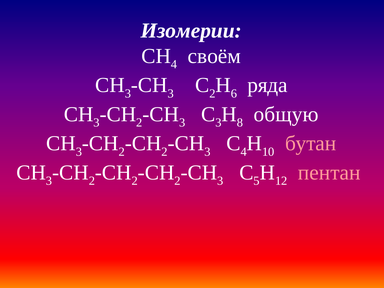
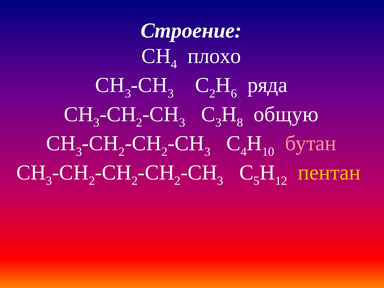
Изомерии: Изомерии -> Строение (191, 30)
своём: своём -> плохо (214, 56)
пентан colour: pink -> yellow (329, 173)
